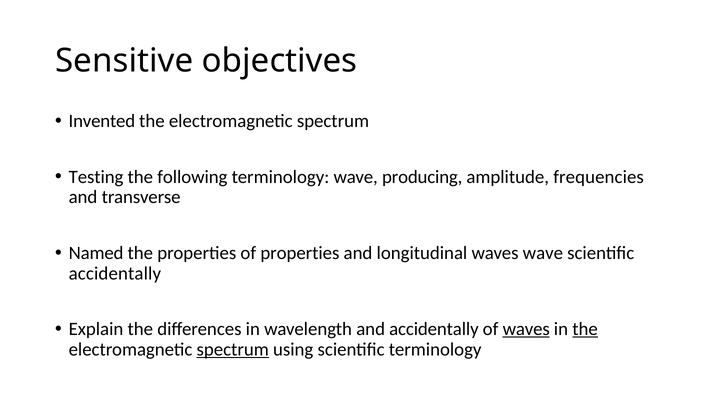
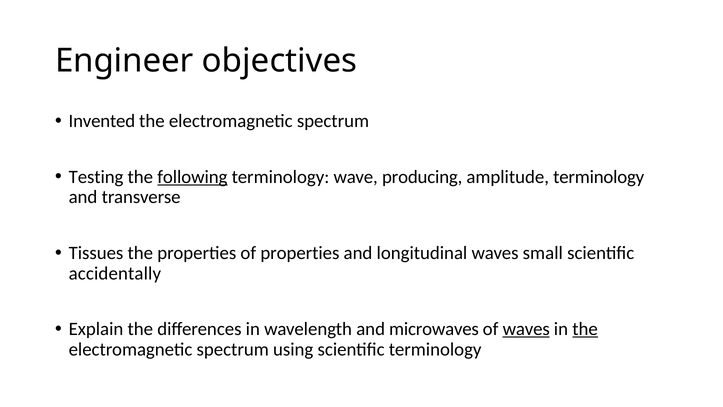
Sensitive: Sensitive -> Engineer (124, 61)
following underline: none -> present (192, 177)
amplitude frequencies: frequencies -> terminology (599, 177)
Named: Named -> Tissues (96, 253)
waves wave: wave -> small (543, 253)
and accidentally: accidentally -> microwaves (434, 329)
spectrum underline: present -> none (233, 349)
